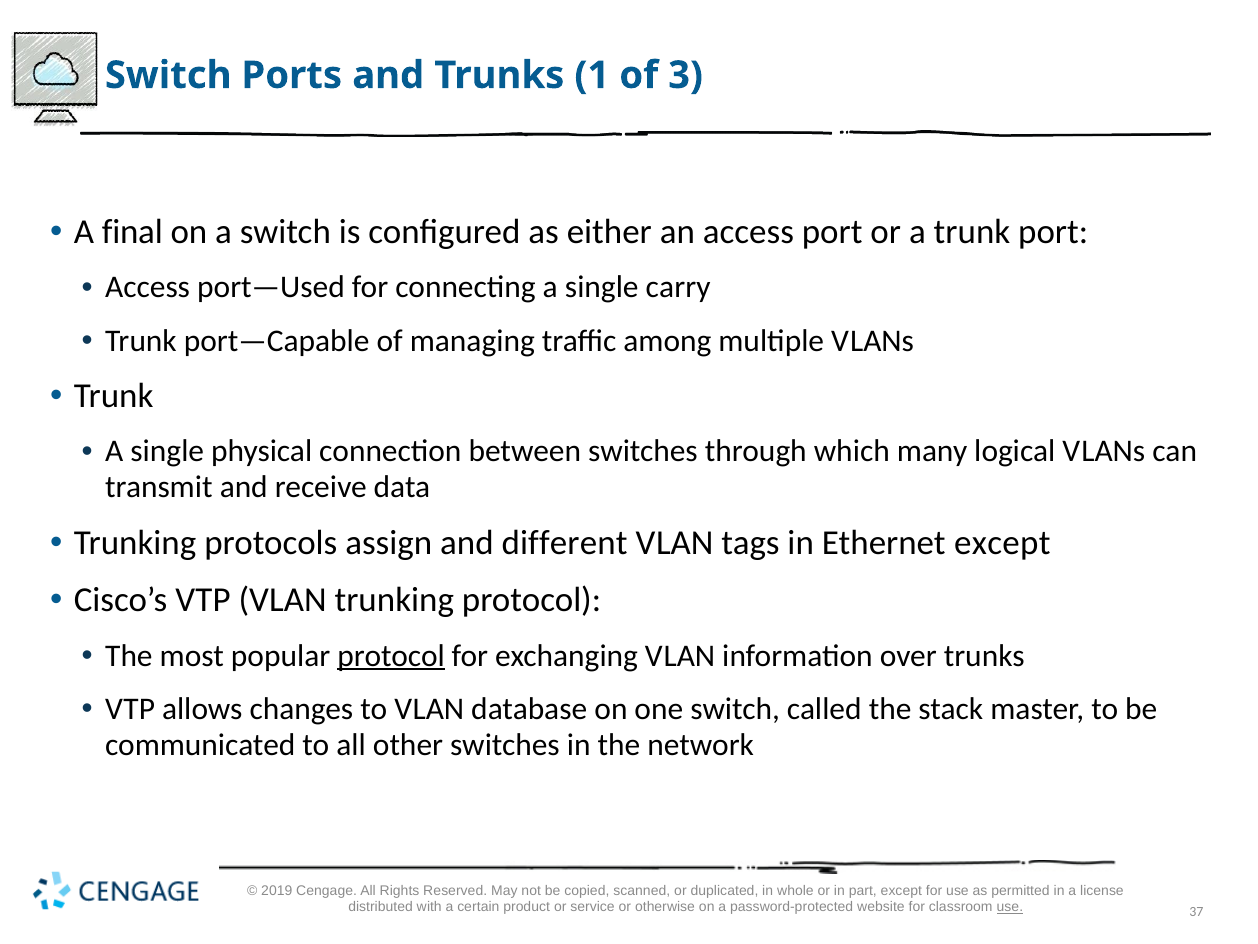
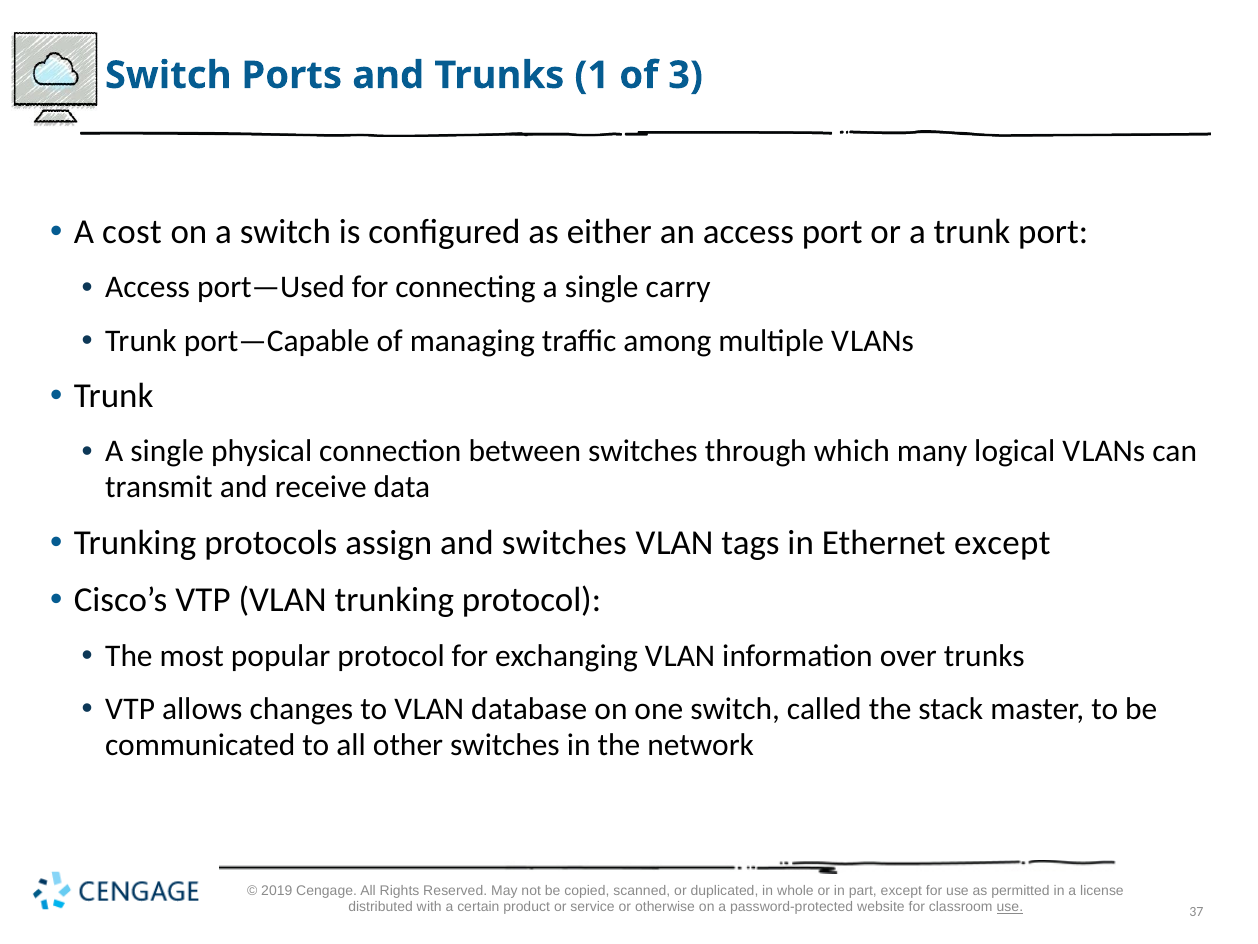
final: final -> cost (132, 232)
and different: different -> switches (564, 543)
protocol underline: present -> none (391, 655)
